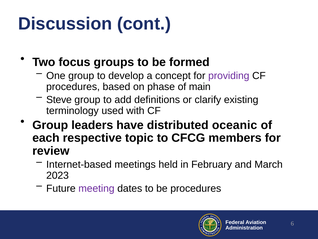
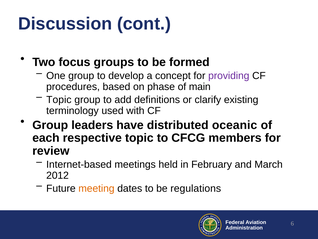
Steve: Steve -> Topic (59, 99)
2023: 2023 -> 2012 (58, 175)
meeting colour: purple -> orange (96, 188)
be procedures: procedures -> regulations (196, 188)
